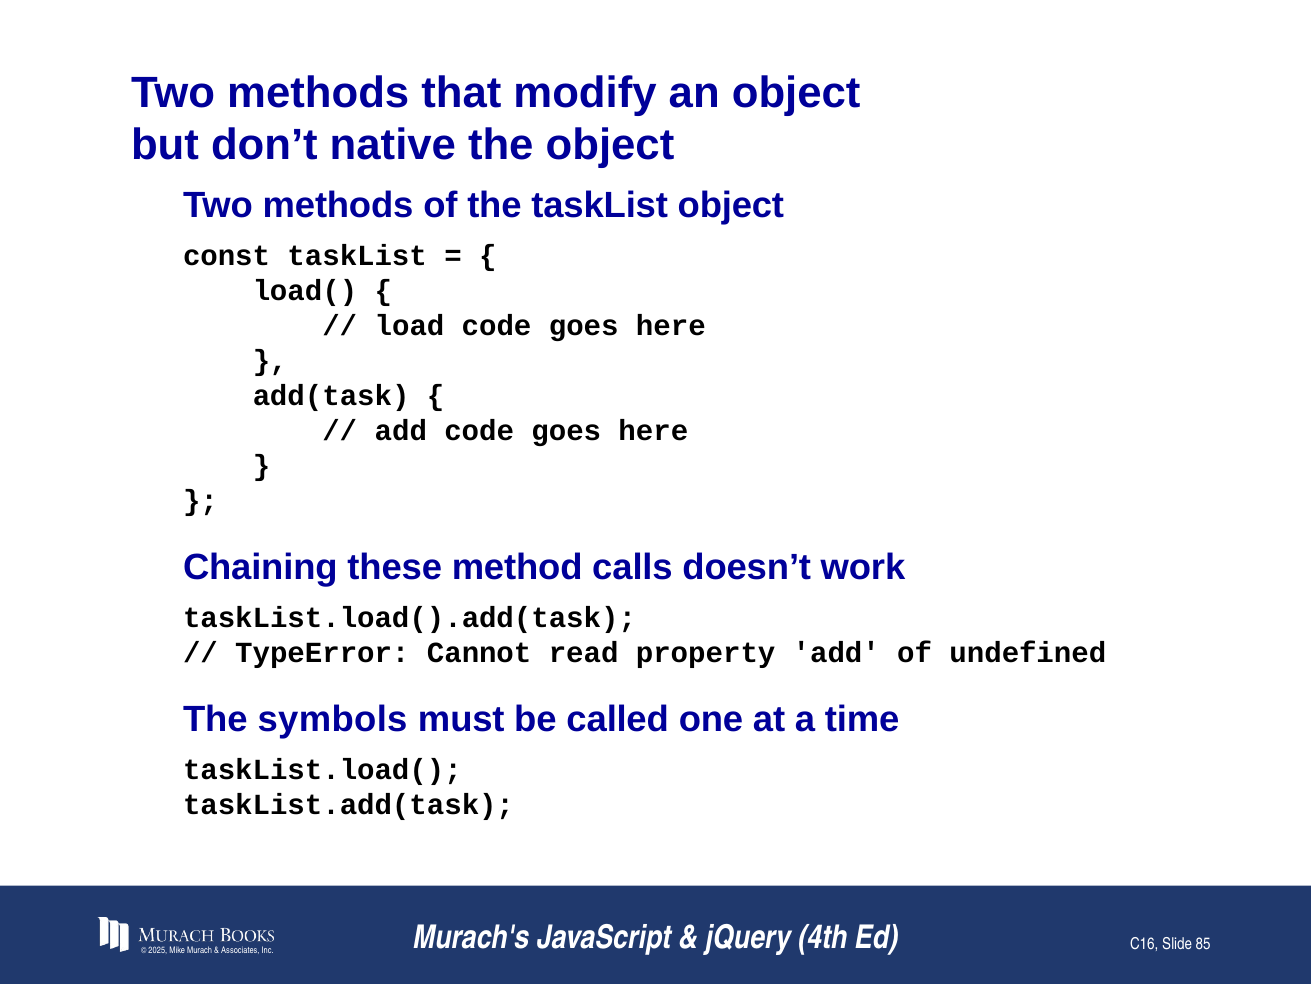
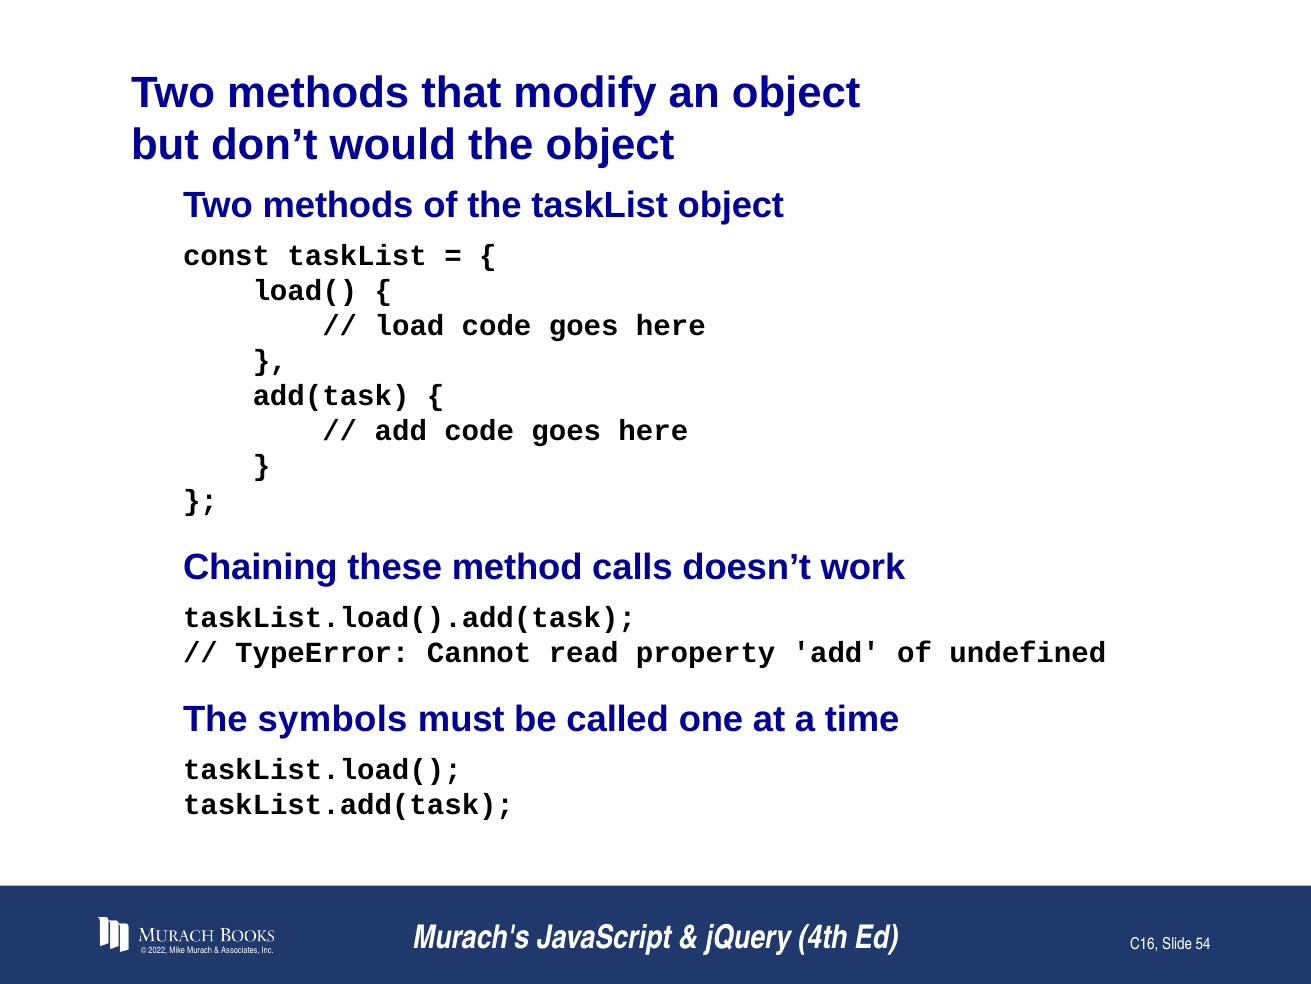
native: native -> would (393, 145)
2025: 2025 -> 2022 (158, 950)
85: 85 -> 54 (1203, 943)
